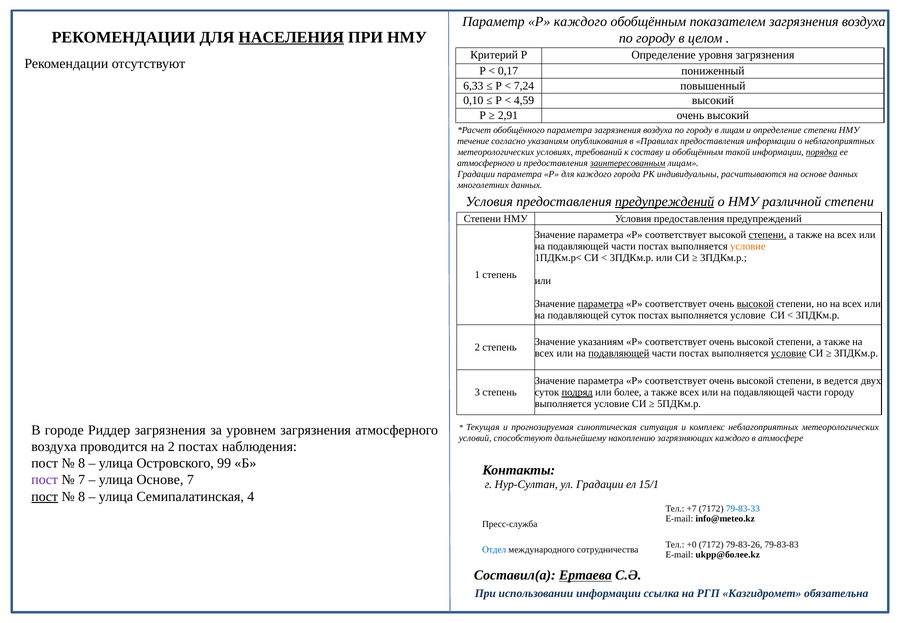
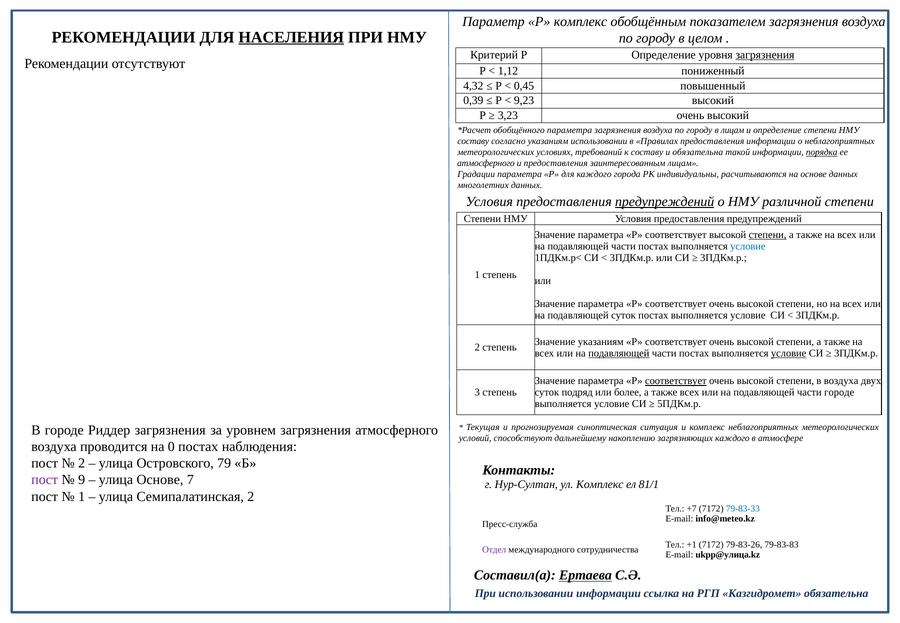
Р каждого: каждого -> комплекс (581, 22)
загрязнения underline: none -> present (765, 55)
0,17: 0,17 -> 1,12 (508, 71)
6,33: 6,33 -> 4,32 (473, 86)
7,24: 7,24 -> 0,45 (524, 86)
0,10: 0,10 -> 0,39 (473, 101)
4,59: 4,59 -> 9,23 (524, 101)
2,91: 2,91 -> 3,23 (508, 115)
течение: течение -> составу (473, 141)
указаниям опубликования: опубликования -> использовании (599, 141)
и обобщённым: обобщённым -> обязательна (698, 152)
заинтересованным underline: present -> none (628, 163)
условие colour: orange -> blue (748, 246)
параметра underline: present -> none (601, 304)
высокой underline: present -> none (755, 304)
соответствует underline: none -> present (676, 381)
в ведется: ведется -> воздуха (841, 381)
подряд underline: present -> none (577, 393)
части городу: городу -> городе (839, 393)
на 2: 2 -> 0 (171, 447)
8: 8 -> 2 (82, 463)
99: 99 -> 79 (224, 463)
7: 7 -> 9 (82, 480)
ул Градации: Градации -> Комплекс (600, 484)
15/1: 15/1 -> 81/1 (649, 484)
пост underline: present -> none (45, 497)
8: 8 -> 1 (82, 497)
Семипалатинская 4: 4 -> 2 (251, 497)
+0: +0 -> +1 (692, 545)
Отдел colour: blue -> purple (494, 550)
ukpp@более.kz: ukpp@более.kz -> ukpp@улица.kz (728, 555)
